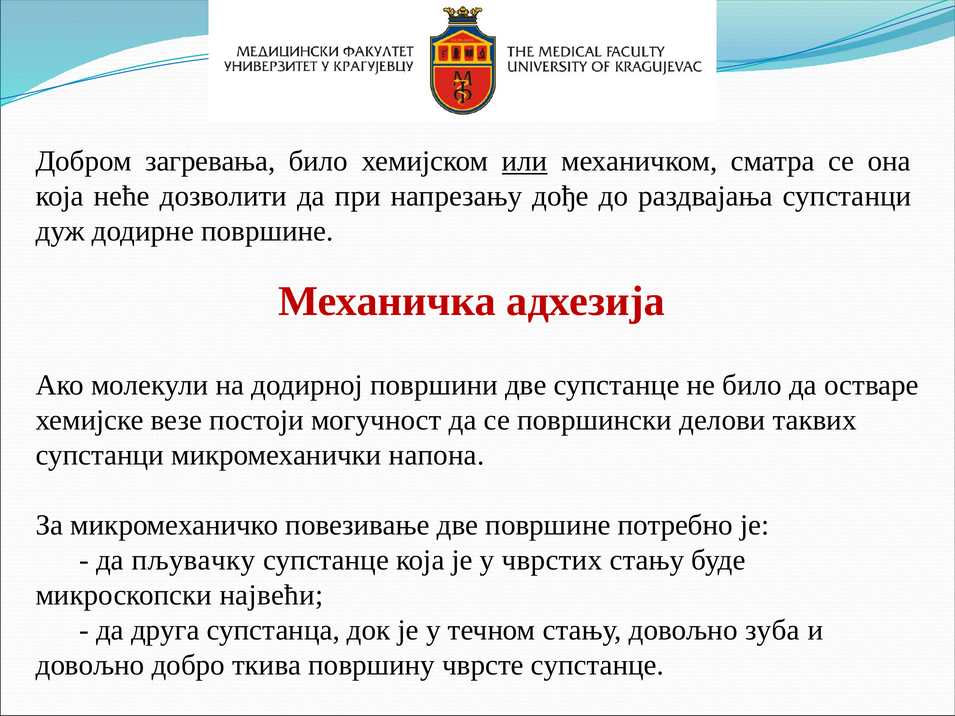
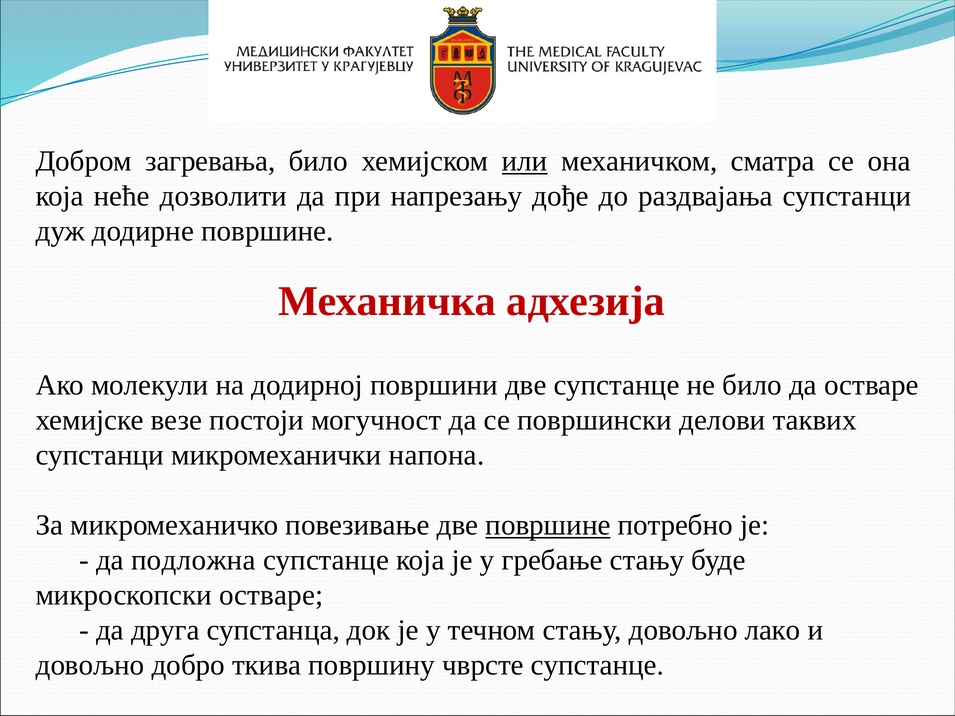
површине underline: none -> present (548, 525)
пљувачку: пљувачку -> подложна (193, 560)
чврстих: чврстих -> гребање (552, 560)
микроскопски највећи: највећи -> остваре (271, 595)
зуба: зуба -> лако (773, 630)
